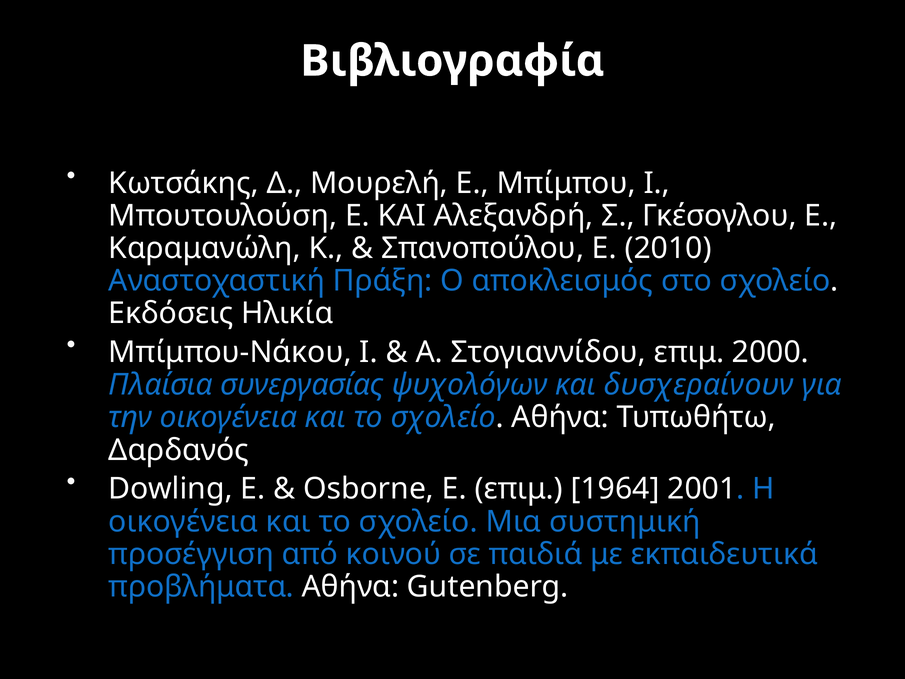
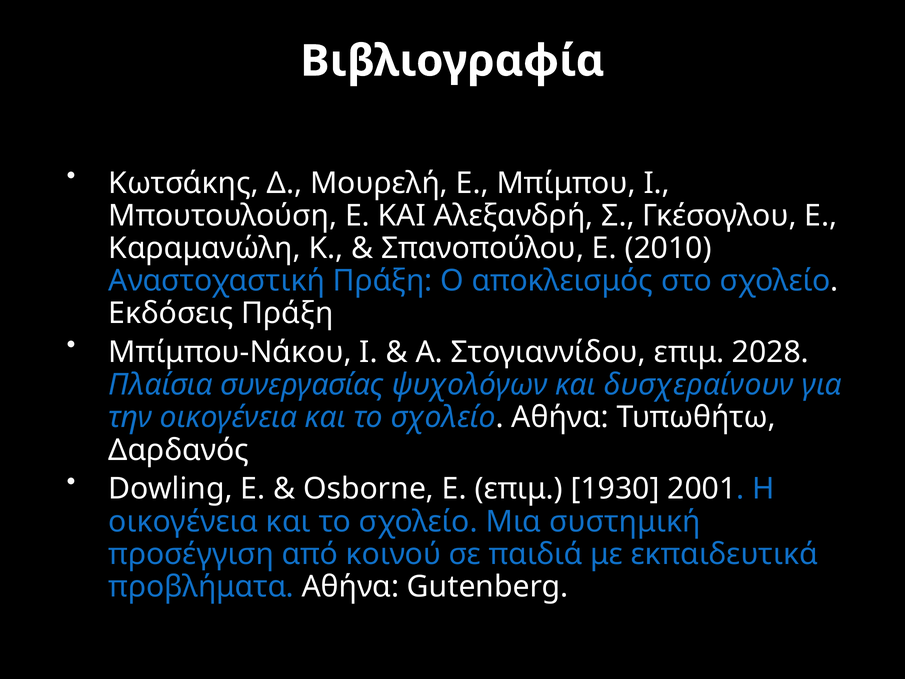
Εκδόσεις Ηλικία: Ηλικία -> Πράξη (287, 313)
2000: 2000 -> 2028 (770, 352)
1964: 1964 -> 1930 (615, 489)
